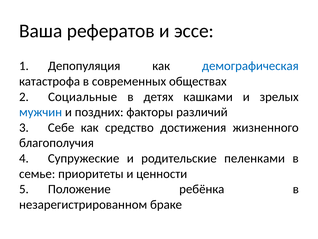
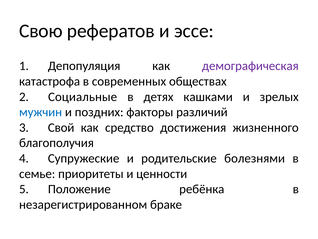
Ваша: Ваша -> Свою (41, 31)
демографическая colour: blue -> purple (250, 66)
Себе: Себе -> Свой (61, 127)
пеленками: пеленками -> болезнями (255, 158)
